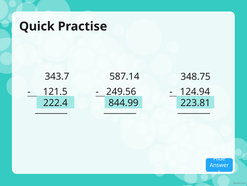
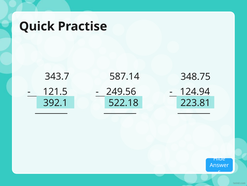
222.4: 222.4 -> 392.1 (55, 102)
844.99: 844.99 -> 522.18 (123, 102)
